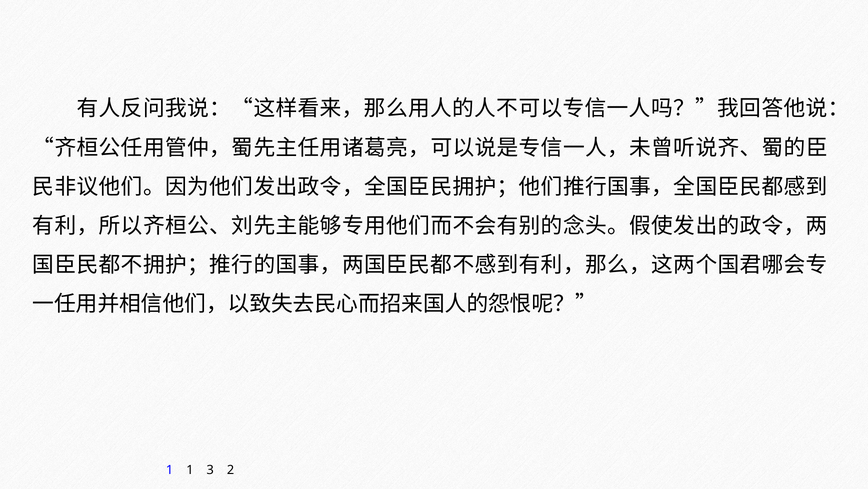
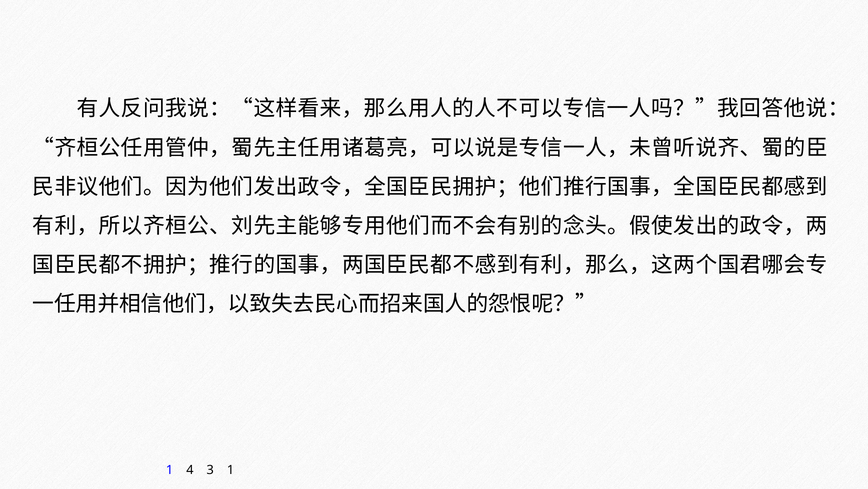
1 1: 1 -> 4 (190, 469)
3 2: 2 -> 1 (231, 469)
